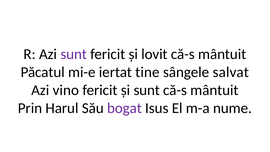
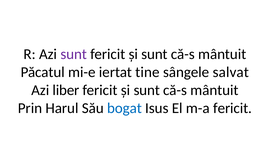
lovit: lovit -> sunt (154, 54)
vino: vino -> liber (66, 90)
bogat colour: purple -> blue (125, 108)
m-a nume: nume -> fericit (233, 108)
